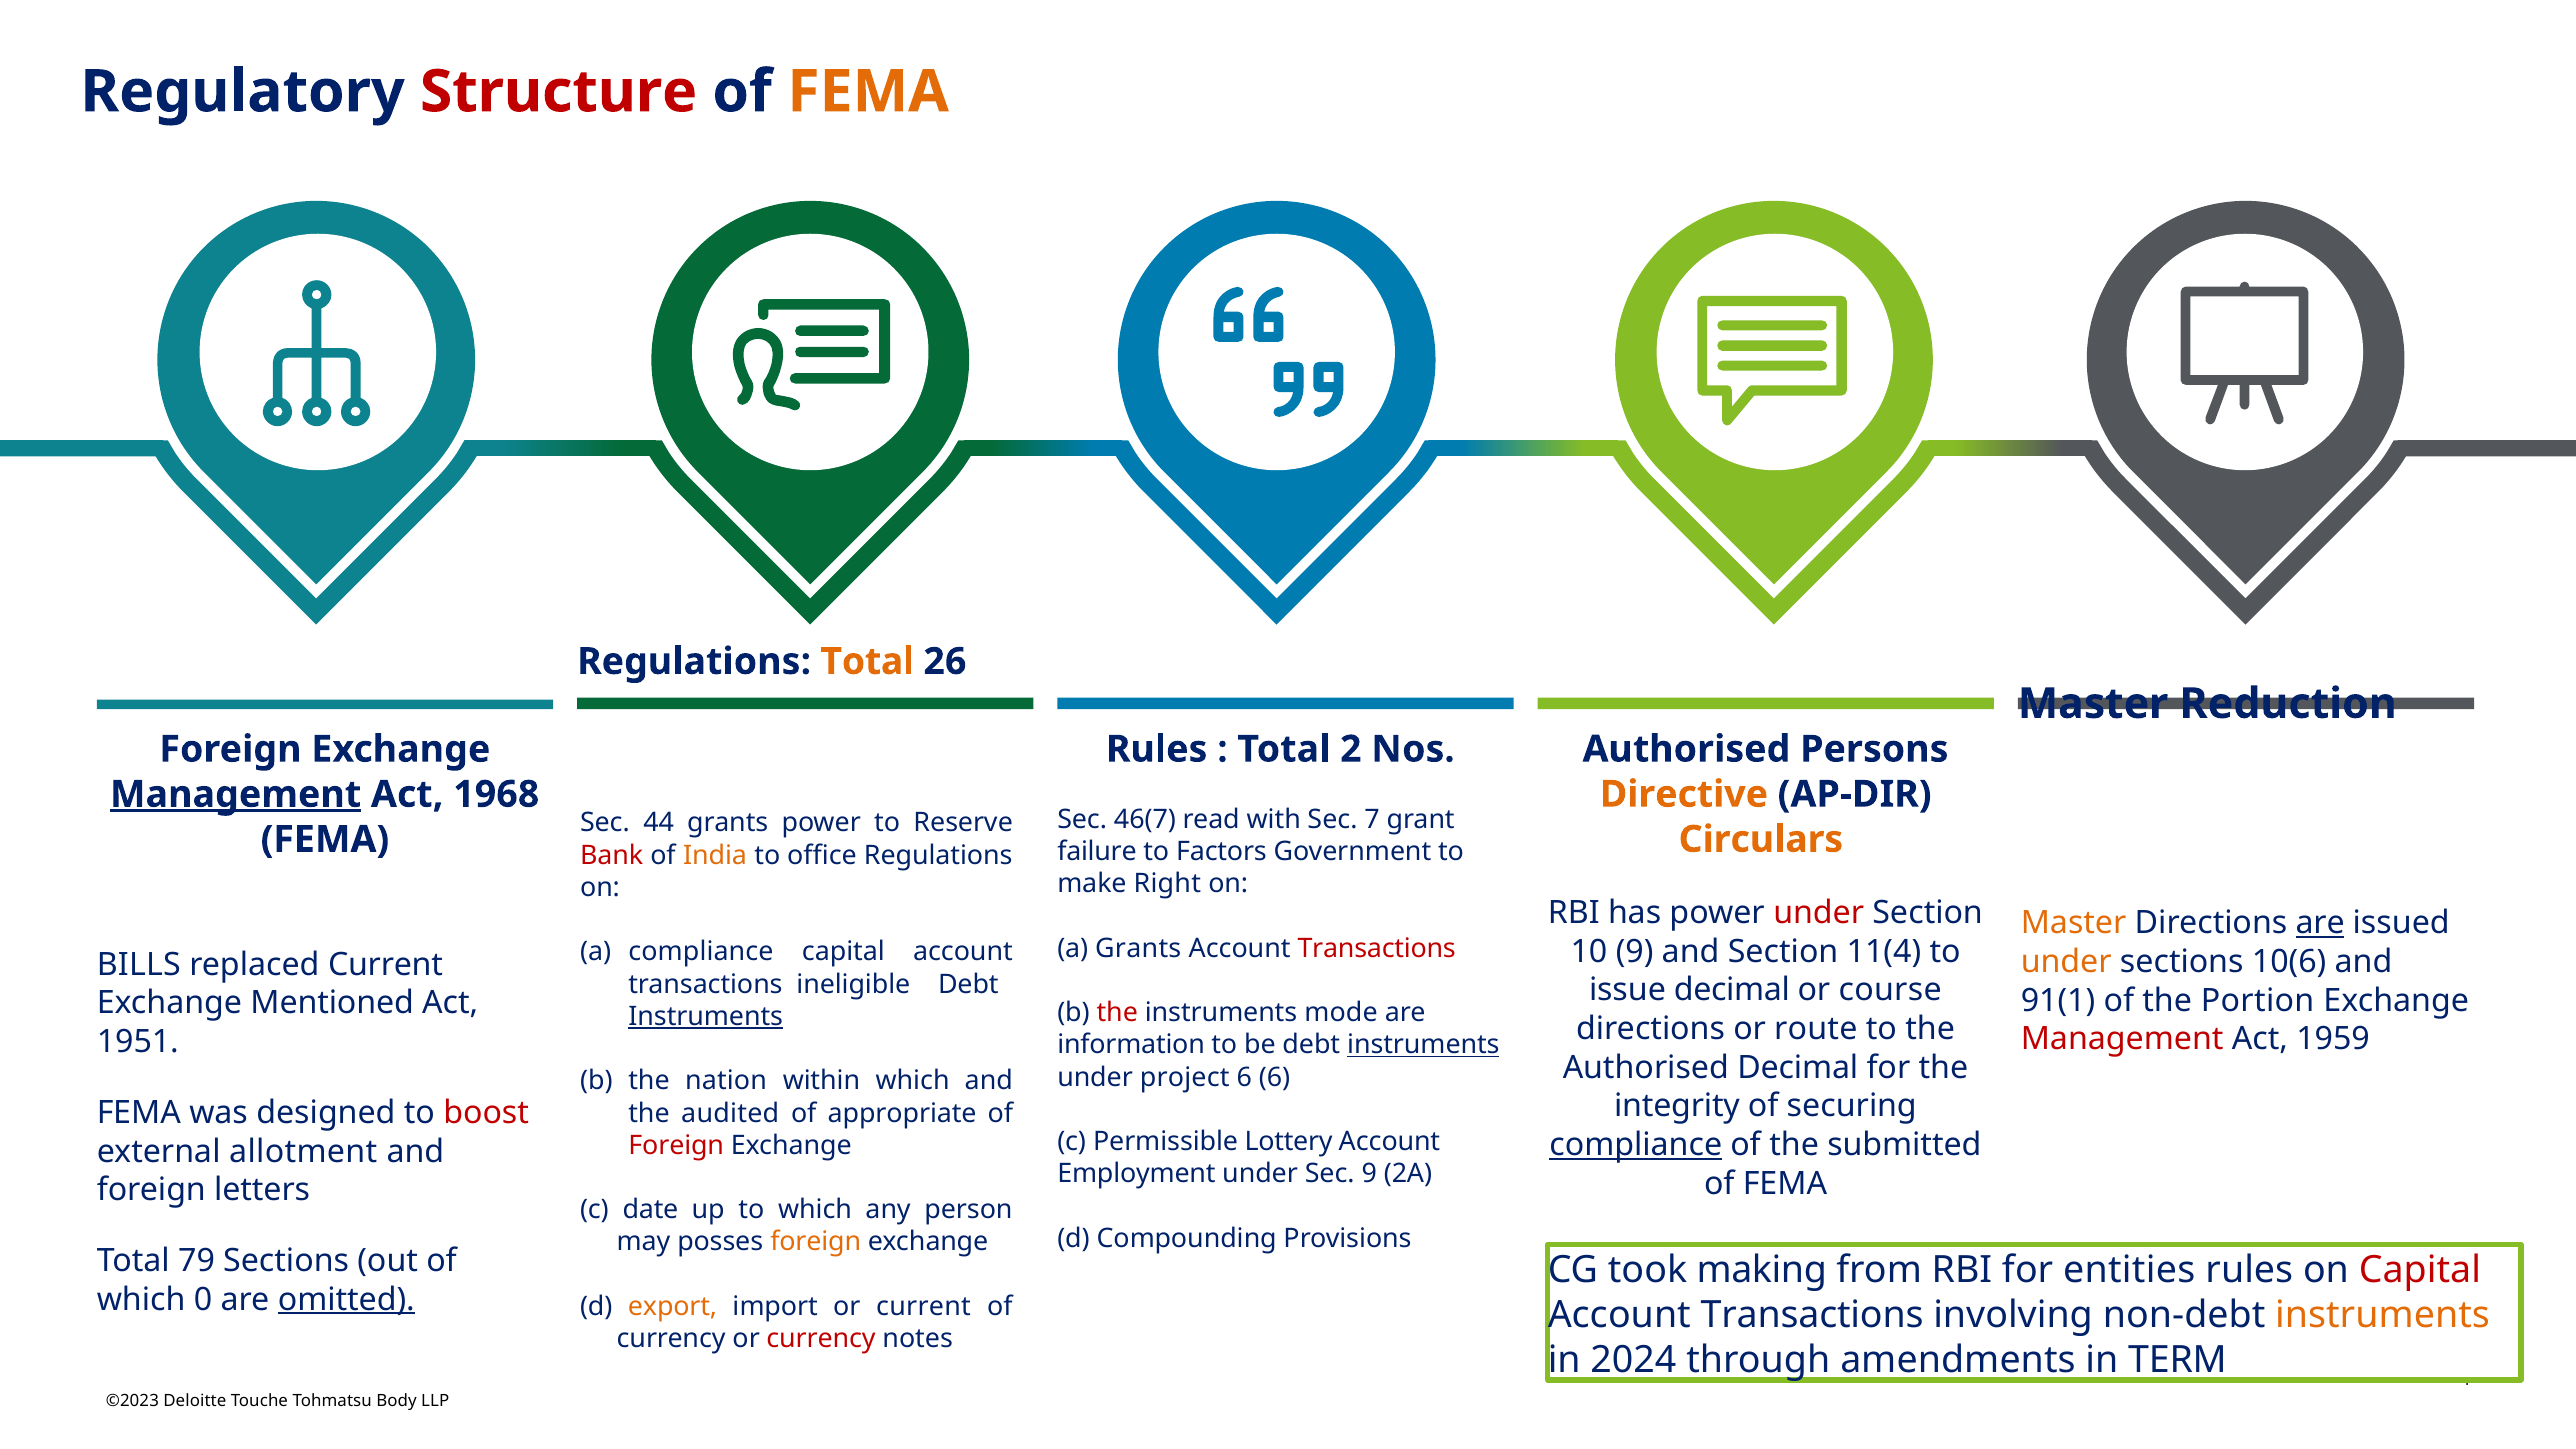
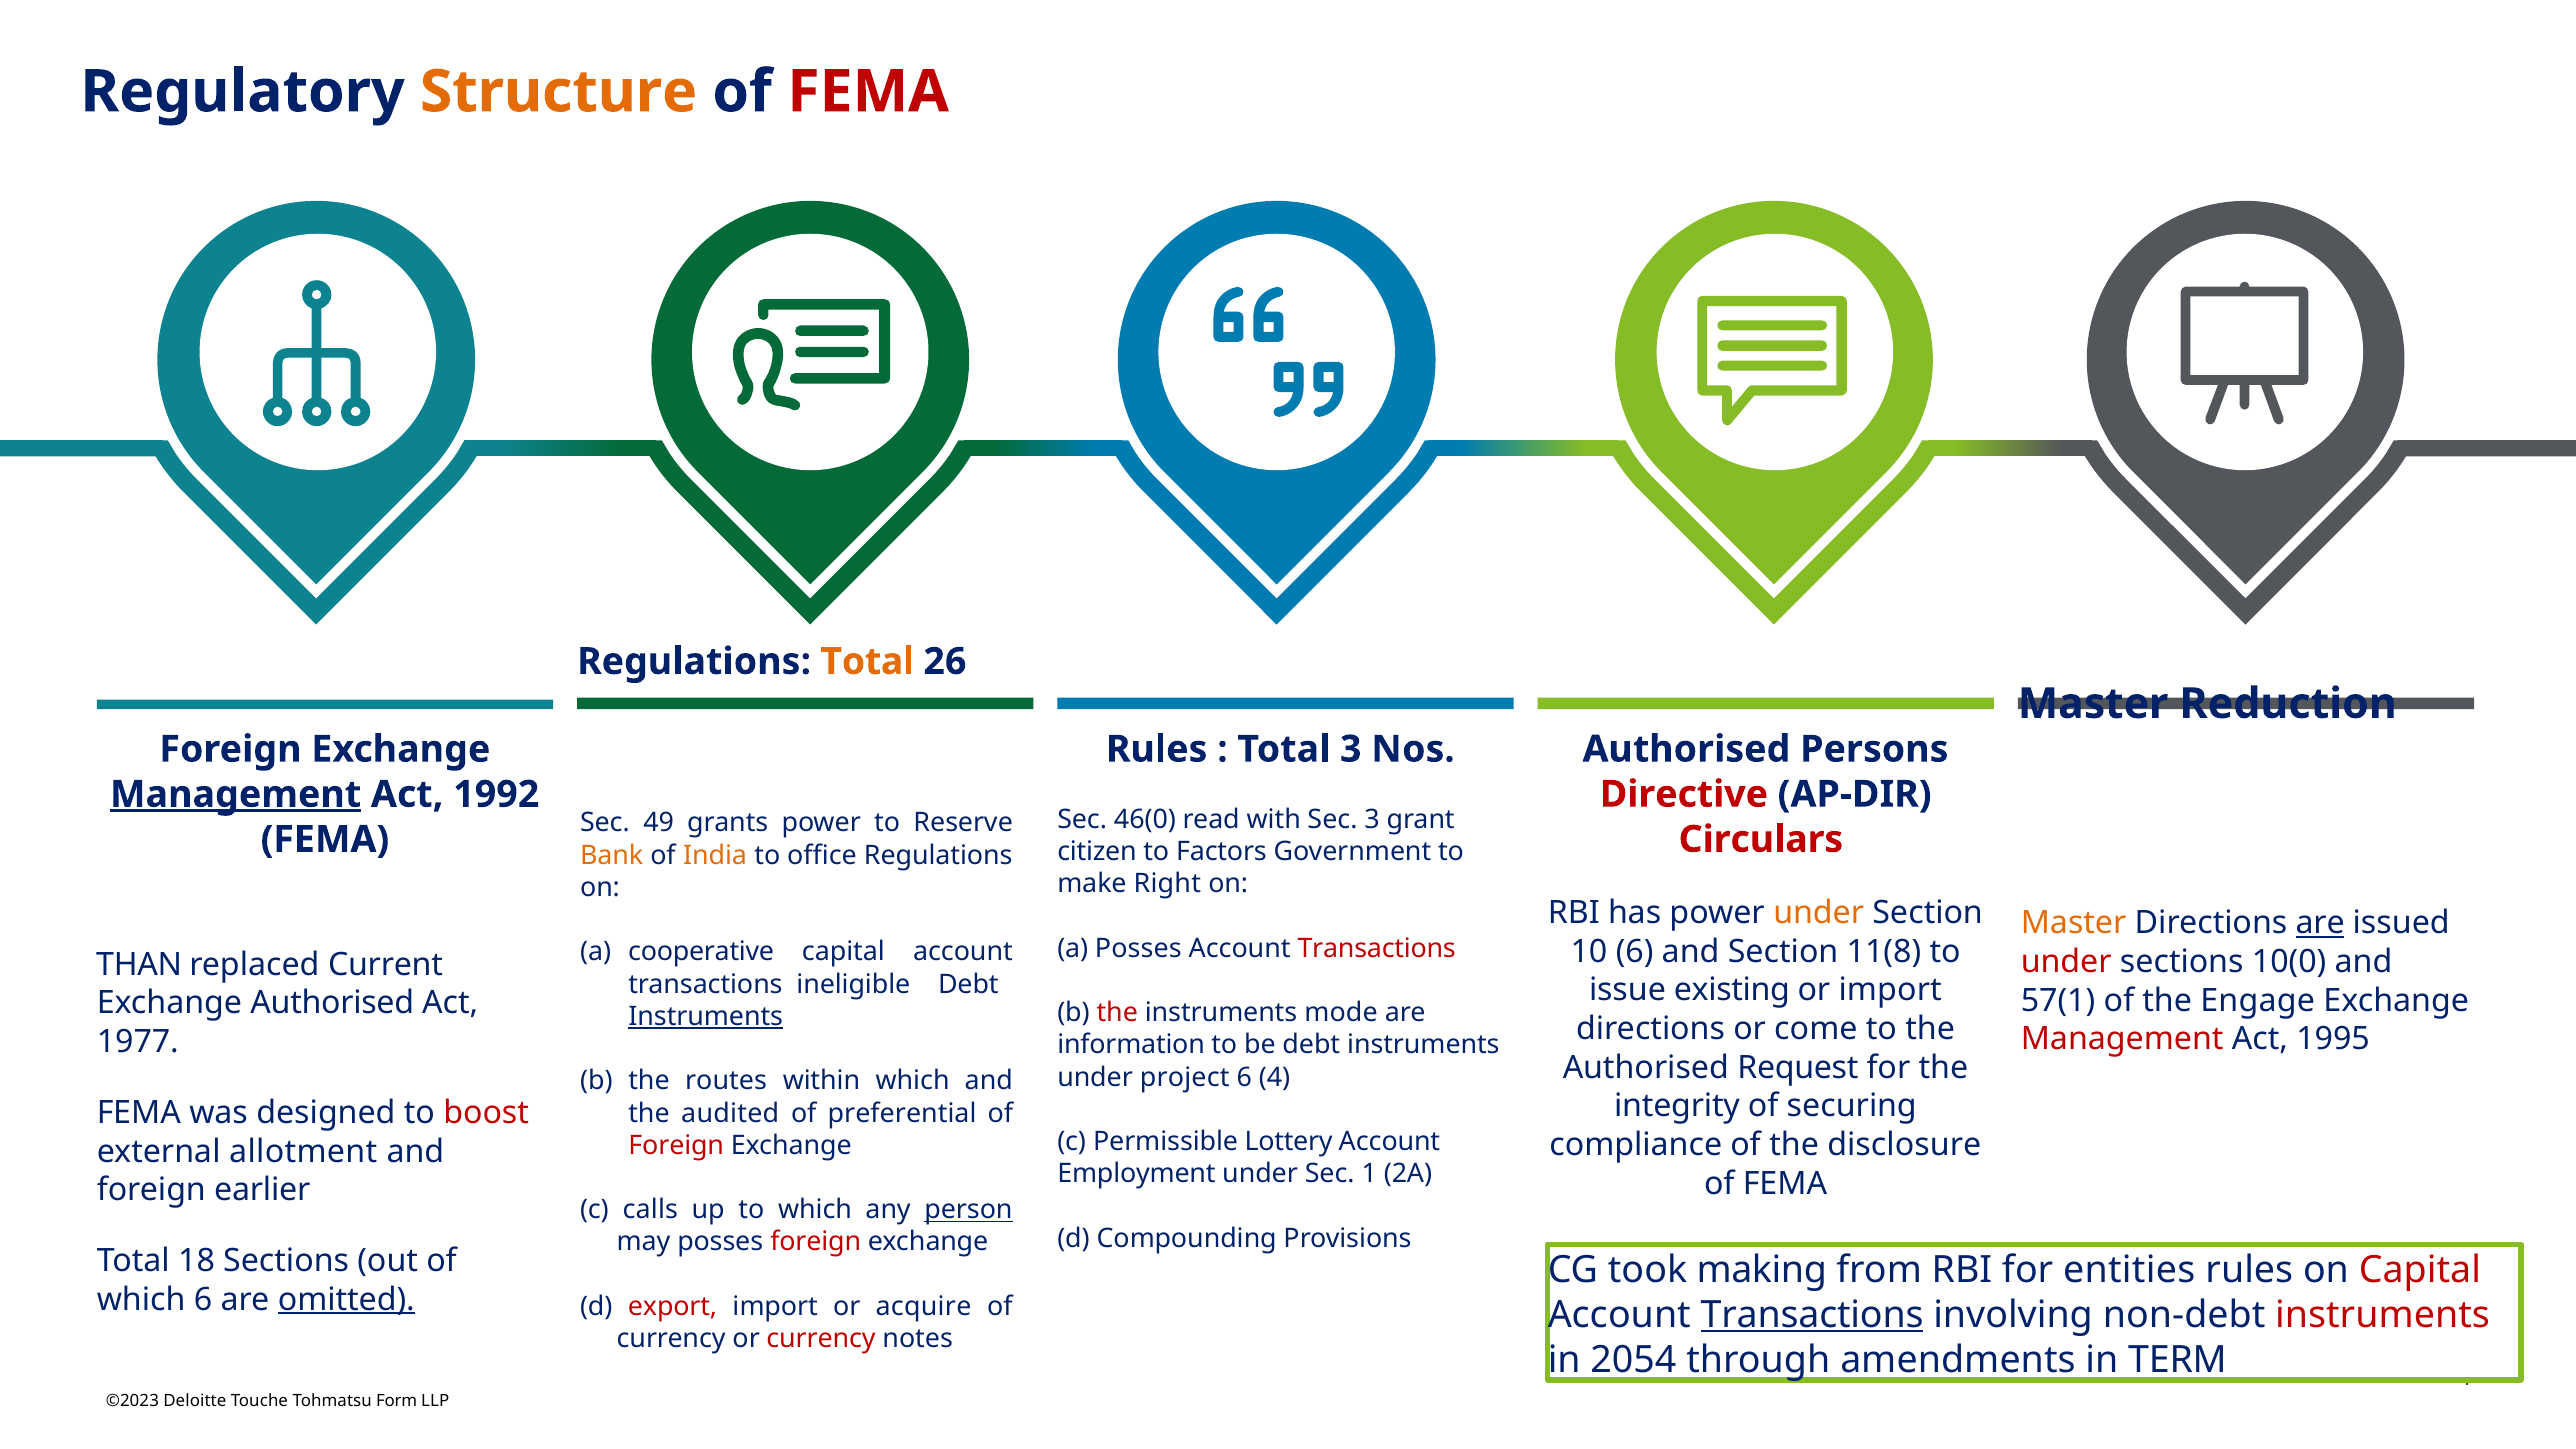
Structure colour: red -> orange (559, 92)
FEMA colour: orange -> red (868, 92)
Total 2: 2 -> 3 (1351, 749)
1968: 1968 -> 1992 (496, 794)
Directive colour: orange -> red (1684, 794)
46(7: 46(7 -> 46(0 (1145, 819)
Sec 7: 7 -> 3 (1372, 819)
44: 44 -> 49 (659, 823)
Circulars colour: orange -> red (1761, 839)
failure: failure -> citizen (1097, 852)
Bank colour: red -> orange (612, 855)
under colour: red -> orange (1819, 913)
a Grants: Grants -> Posses (1138, 948)
10 9: 9 -> 6 (1635, 952)
11(4: 11(4 -> 11(8 (1884, 952)
a compliance: compliance -> cooperative (701, 952)
under colour: orange -> red (2066, 962)
10(6: 10(6 -> 10(0 (2289, 962)
BILLS: BILLS -> THAN (139, 965)
issue decimal: decimal -> existing (1732, 990)
or course: course -> import (1890, 990)
91(1: 91(1 -> 57(1 (2058, 1001)
Portion: Portion -> Engage (2258, 1001)
Exchange Mentioned: Mentioned -> Authorised (332, 1003)
route: route -> come (1816, 1029)
1959: 1959 -> 1995 (2333, 1039)
1951: 1951 -> 1977 (138, 1042)
instruments underline: present -> none (1423, 1045)
Authorised Decimal: Decimal -> Request (1798, 1068)
6 6: 6 -> 4 (1275, 1077)
nation: nation -> routes (726, 1081)
appropriate: appropriate -> preferential (902, 1113)
compliance underline: present -> none (1636, 1145)
submitted: submitted -> disclosure (1904, 1145)
Sec 9: 9 -> 1 (1369, 1174)
letters: letters -> earlier (262, 1190)
date: date -> calls (650, 1210)
person underline: none -> present (968, 1210)
foreign colour: orange -> red (816, 1242)
79: 79 -> 18 (197, 1261)
which 0: 0 -> 6 (203, 1299)
export colour: orange -> red (673, 1306)
or current: current -> acquire (924, 1306)
Transactions underline: none -> present (1812, 1315)
instruments colour: orange -> red (2382, 1315)
2024: 2024 -> 2054 (1633, 1360)
Body: Body -> Form (397, 1401)
